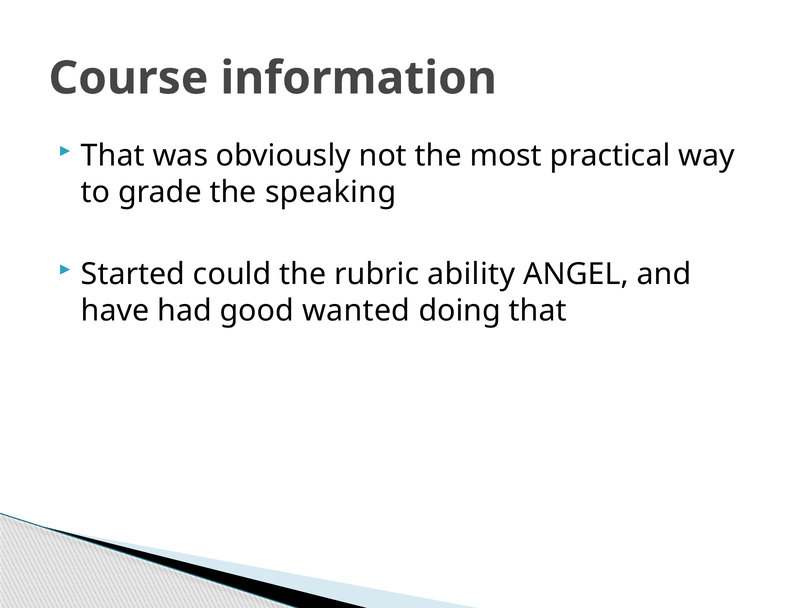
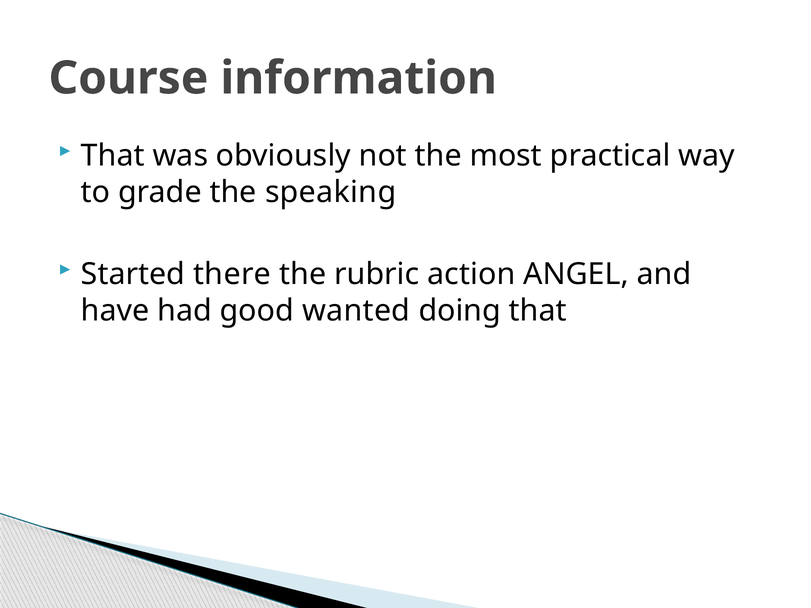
could: could -> there (232, 274)
ability: ability -> action (471, 274)
